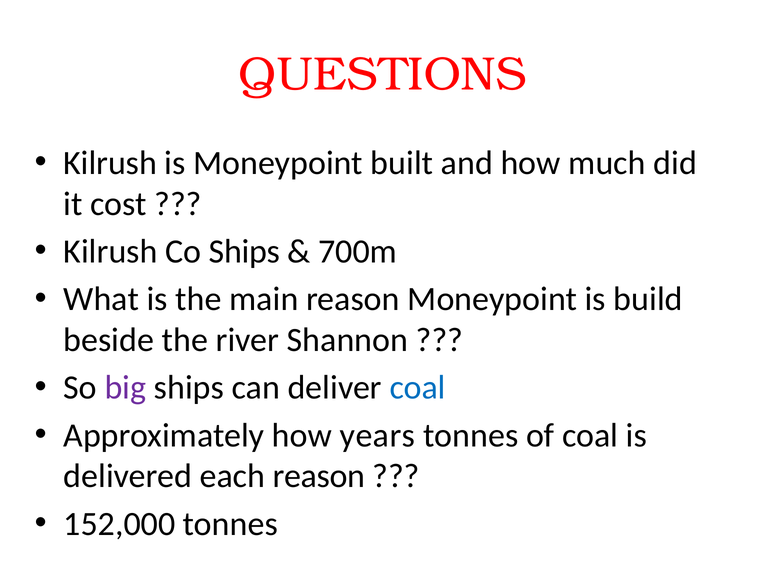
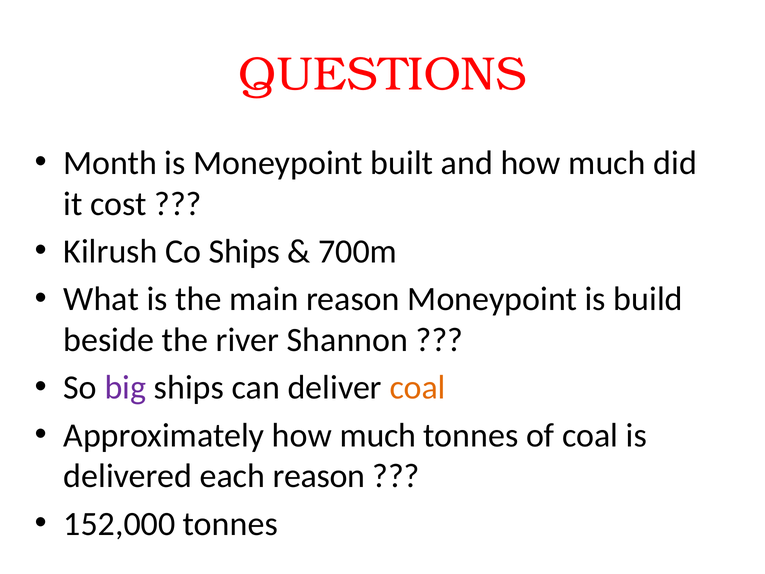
Kilrush: Kilrush -> Month (110, 163)
coal colour: blue -> orange (418, 388)
Approximately how years: years -> much (378, 435)
